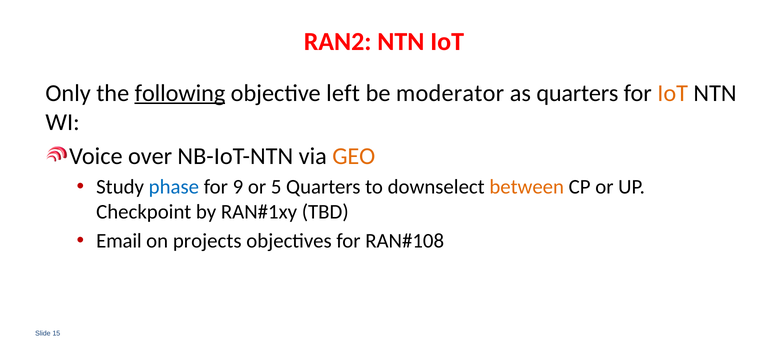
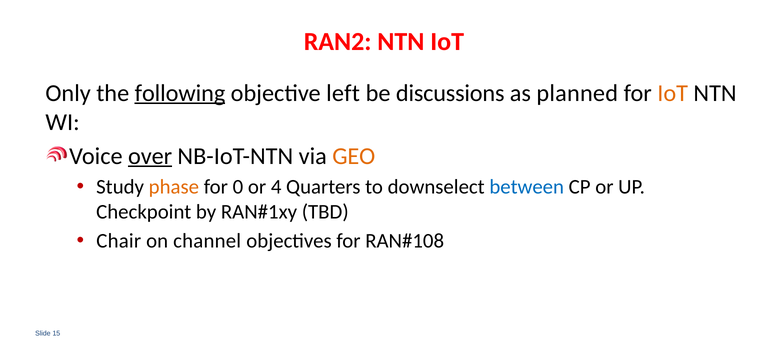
moderator: moderator -> discussions (450, 93)
as quarters: quarters -> planned (577, 93)
over underline: none -> present (150, 156)
phase colour: blue -> orange (174, 187)
9: 9 -> 0 (238, 187)
5: 5 -> 4 (276, 187)
between colour: orange -> blue (527, 187)
Email: Email -> Chair (119, 241)
projects: projects -> channel (207, 241)
